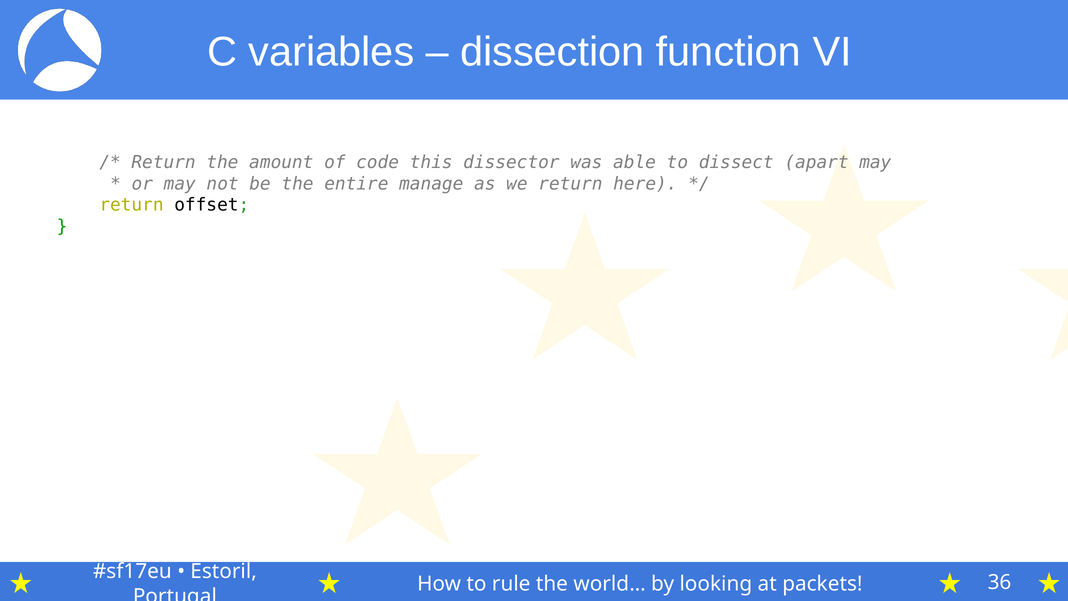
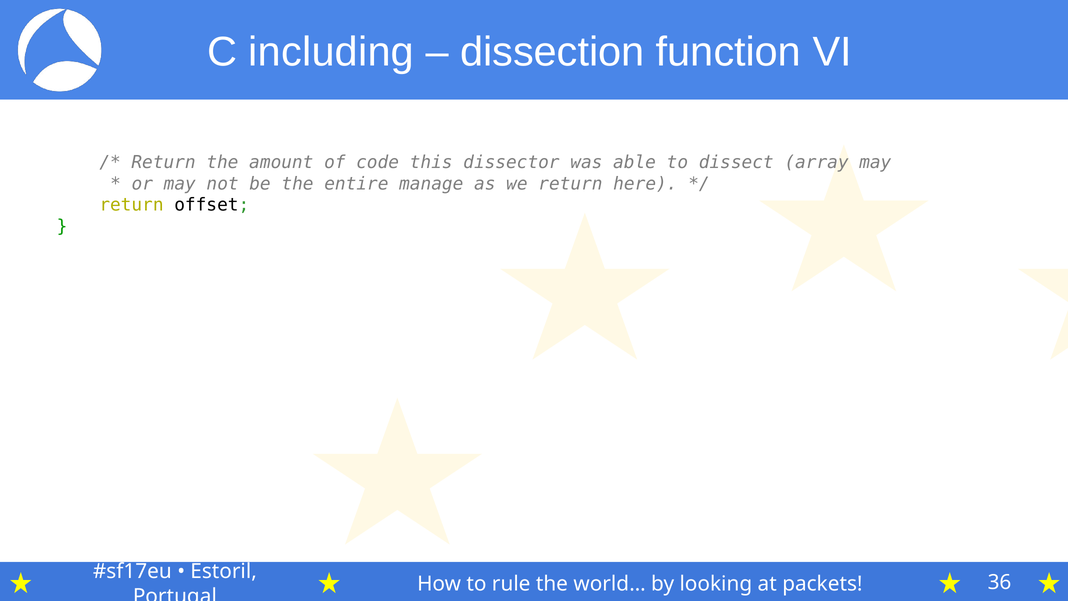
variables: variables -> including (331, 52)
apart: apart -> array (817, 162)
